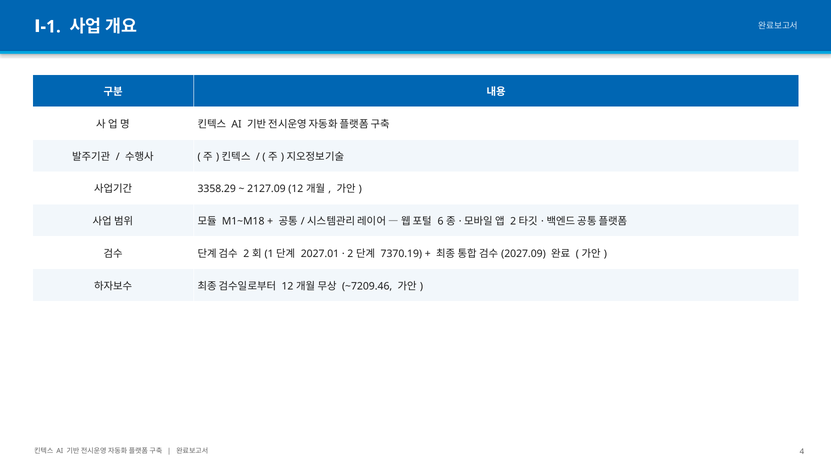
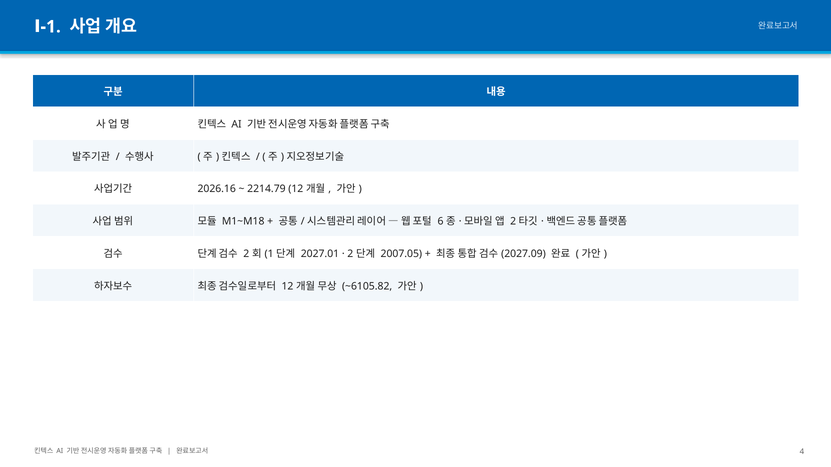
3358.29: 3358.29 -> 2026.16 (217, 189)
2127.09: 2127.09 -> 2214.79 (266, 189)
7370.19: 7370.19 -> 2007.05 (401, 254)
~7209.46: ~7209.46 -> ~6105.82 (367, 286)
